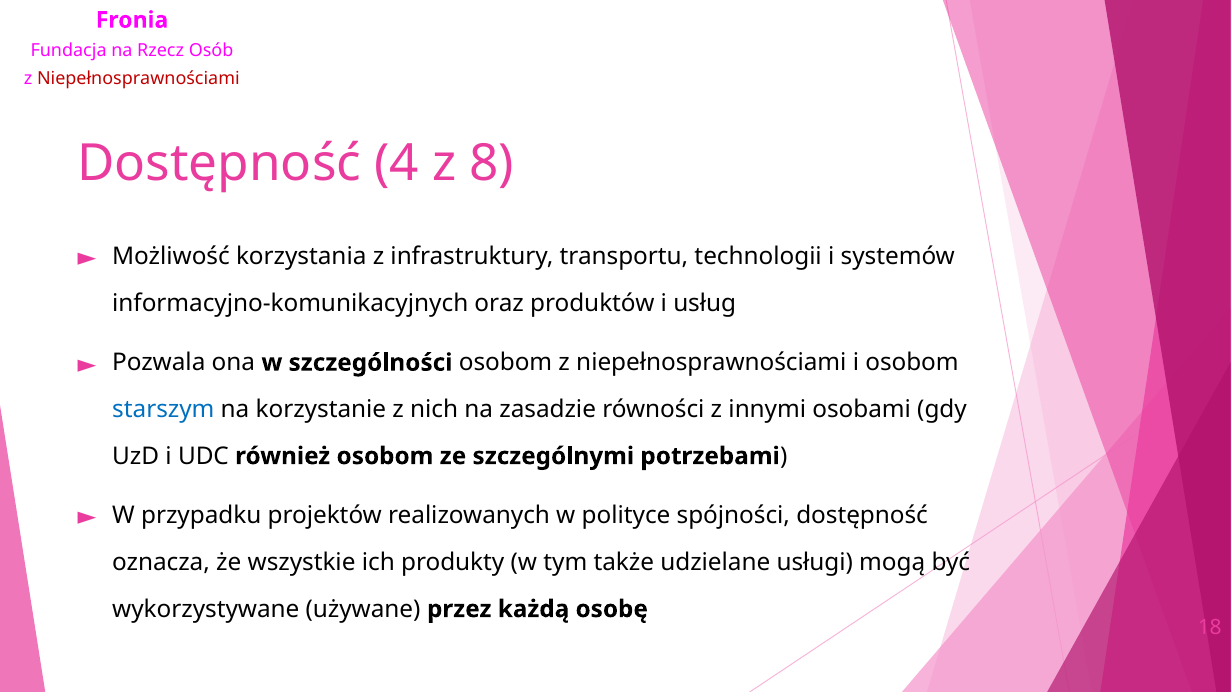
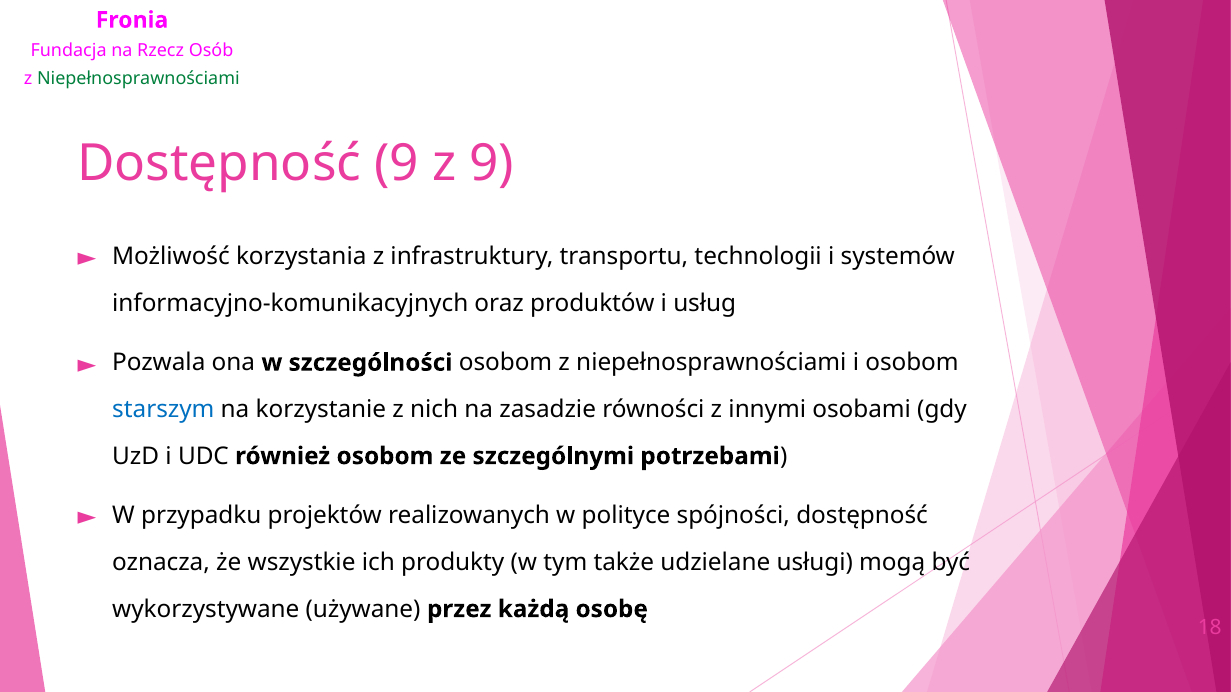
Niepełnosprawnościami colour: red -> green (138, 79)
Dostępność 4: 4 -> 9 (397, 164)
z 8: 8 -> 9 (492, 164)
